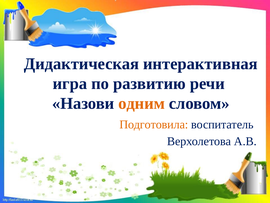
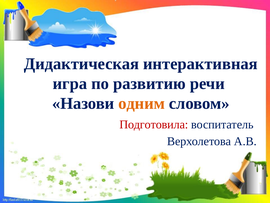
Подготовила colour: orange -> red (154, 124)
